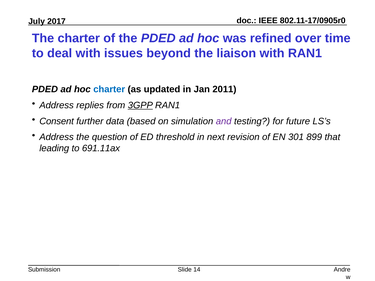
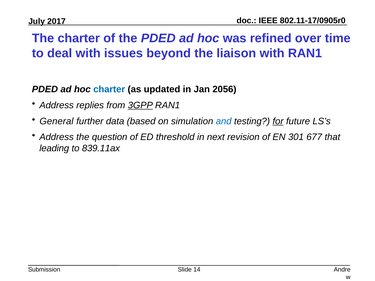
2011: 2011 -> 2056 (224, 89)
Consent: Consent -> General (57, 121)
and colour: purple -> blue (224, 121)
for underline: none -> present (278, 121)
899: 899 -> 677 (314, 137)
691.11ax: 691.11ax -> 839.11ax (101, 149)
